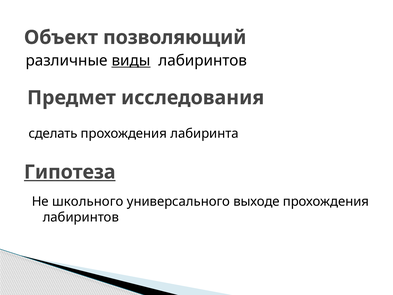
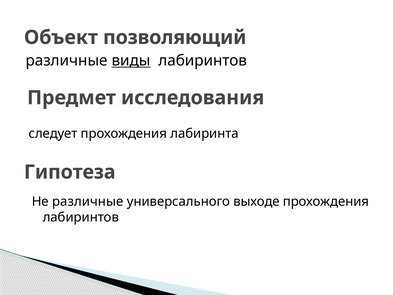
сделать: сделать -> следует (53, 133)
Гипотеза underline: present -> none (70, 172)
Не школьного: школьного -> различные (88, 201)
